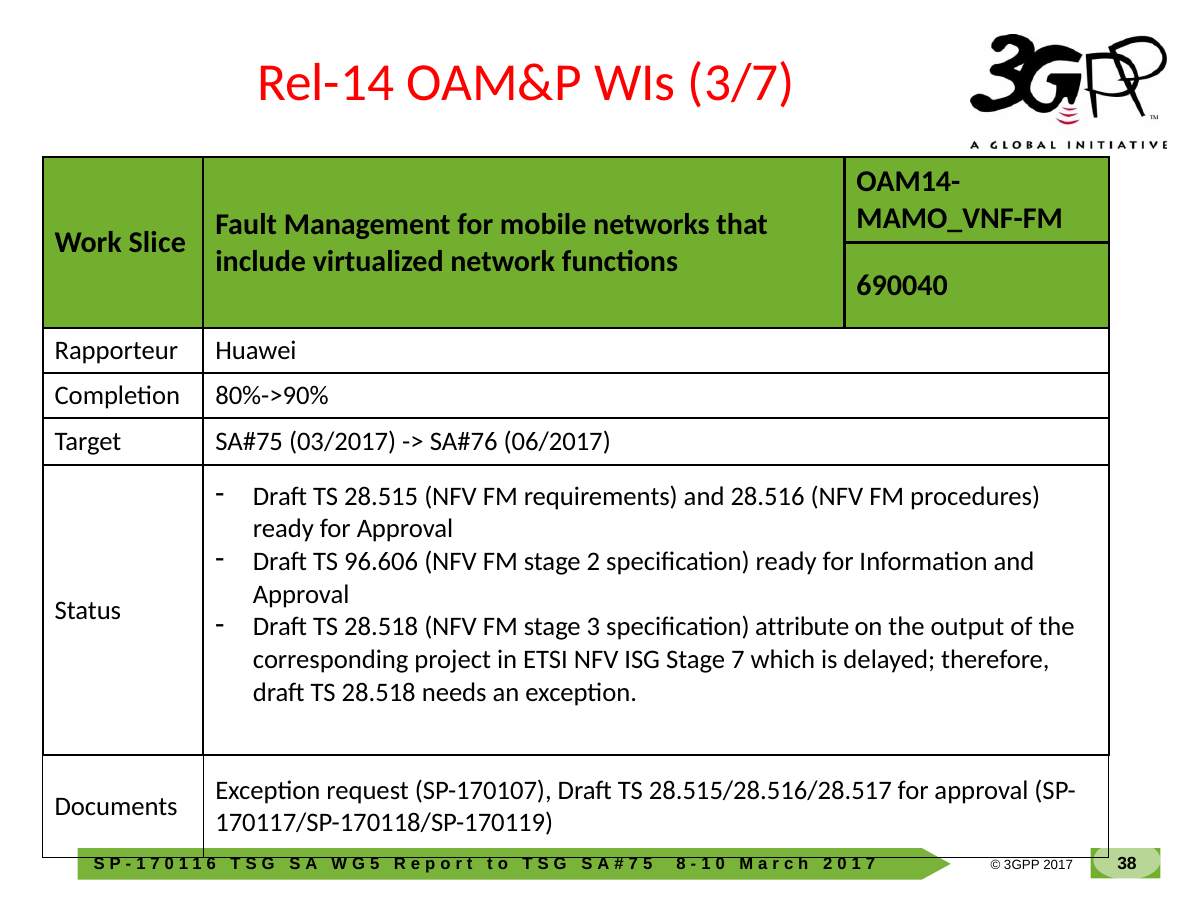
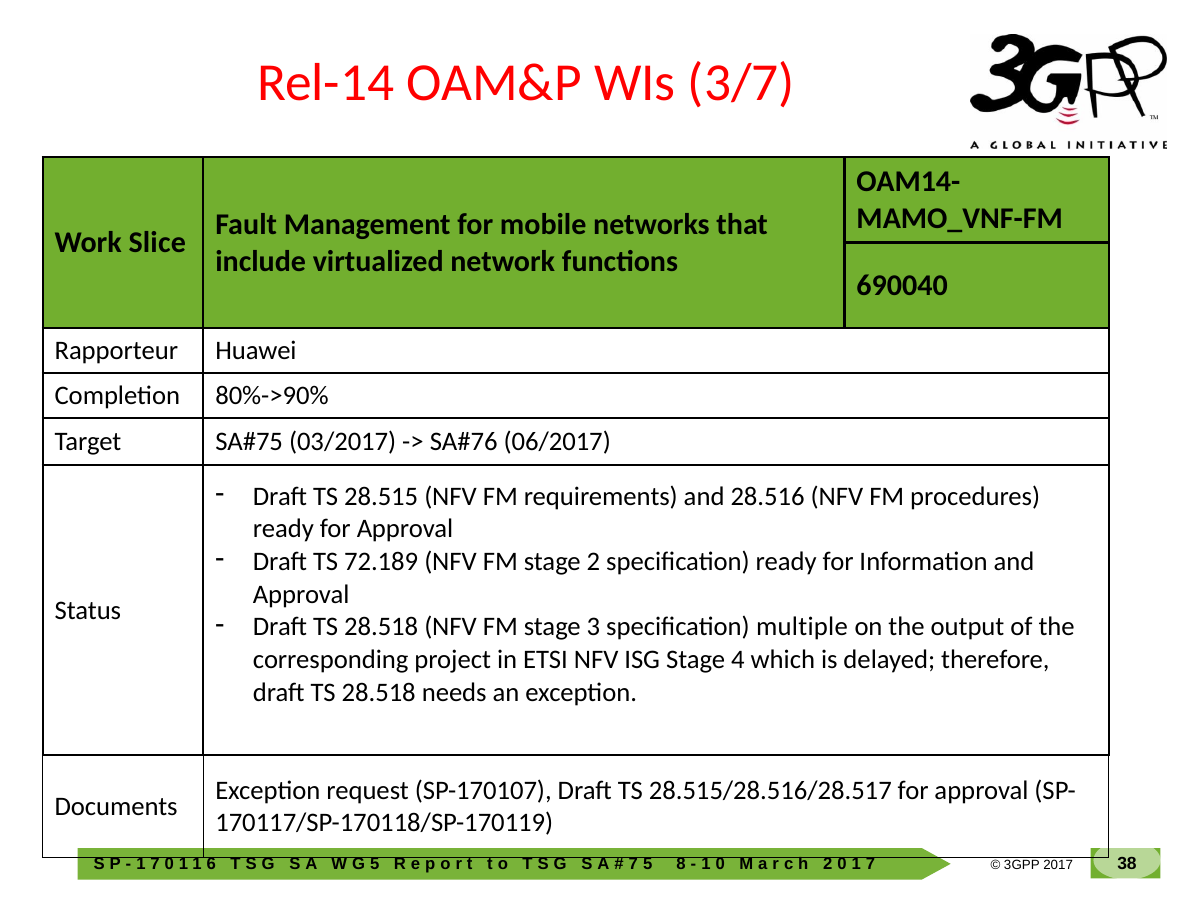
96.606: 96.606 -> 72.189 (381, 561)
attribute: attribute -> multiple (802, 627)
Stage 7: 7 -> 4 (738, 659)
